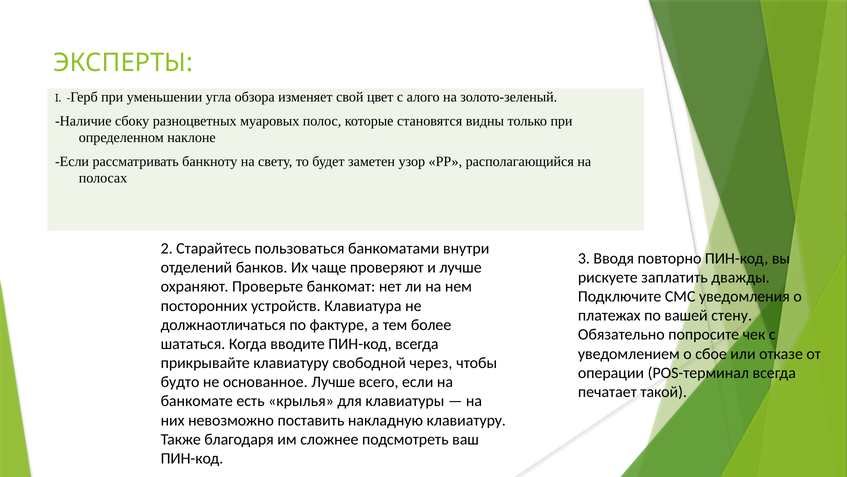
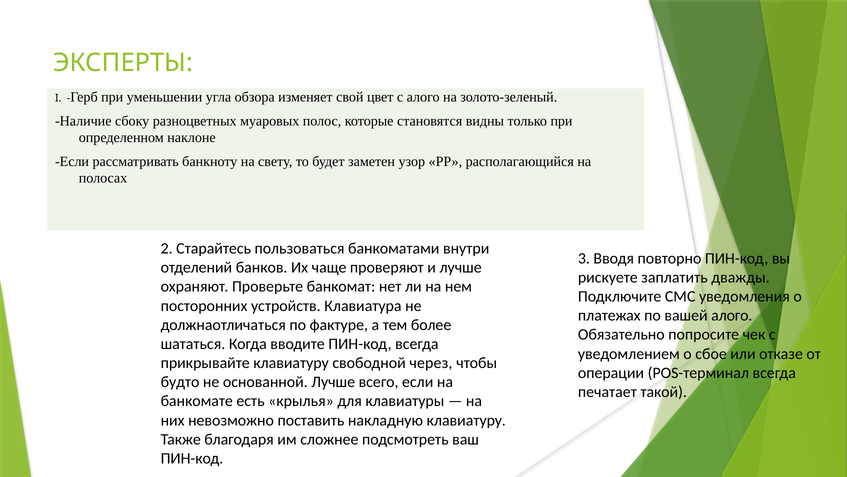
вашей стену: стену -> алого (732, 315)
основанное: основанное -> основанной (265, 382)
